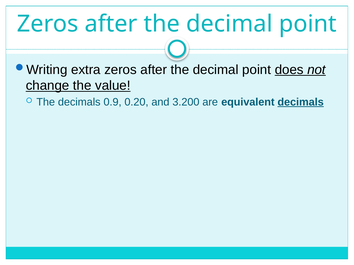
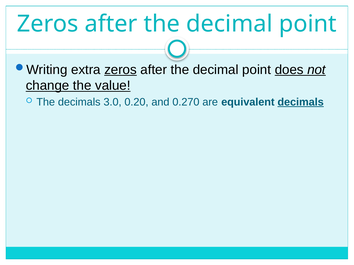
zeros underline: none -> present (121, 70)
0.9: 0.9 -> 3.0 (113, 102)
3.200: 3.200 -> 0.270 (186, 102)
